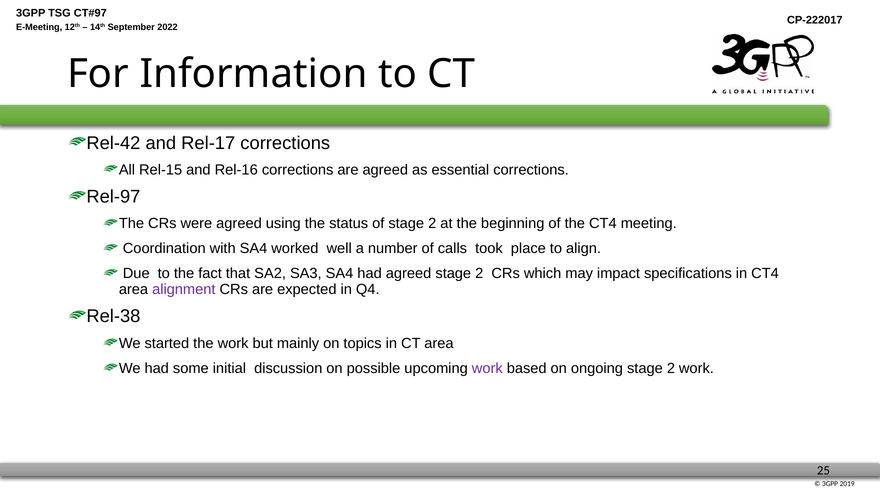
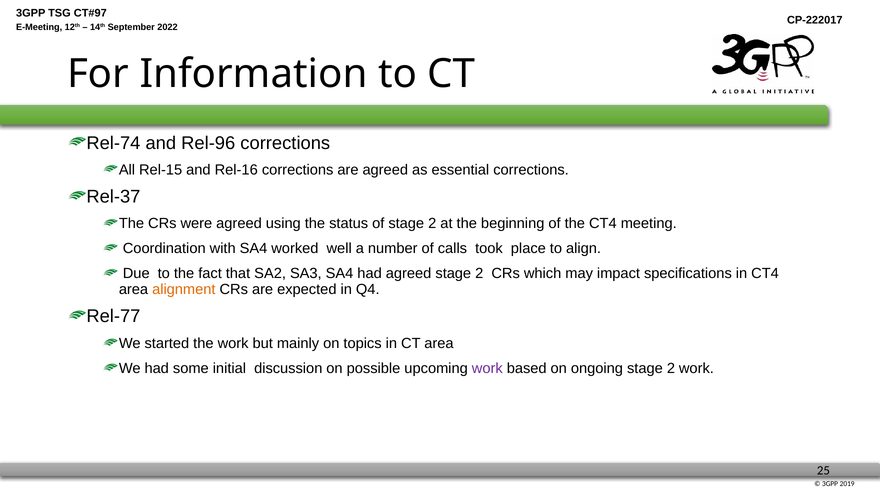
Rel-42: Rel-42 -> Rel-74 (113, 143)
Rel-17: Rel-17 -> Rel-96 (208, 143)
Rel-97: Rel-97 -> Rel-37 (113, 197)
alignment colour: purple -> orange (184, 289)
Rel-38: Rel-38 -> Rel-77 (113, 316)
